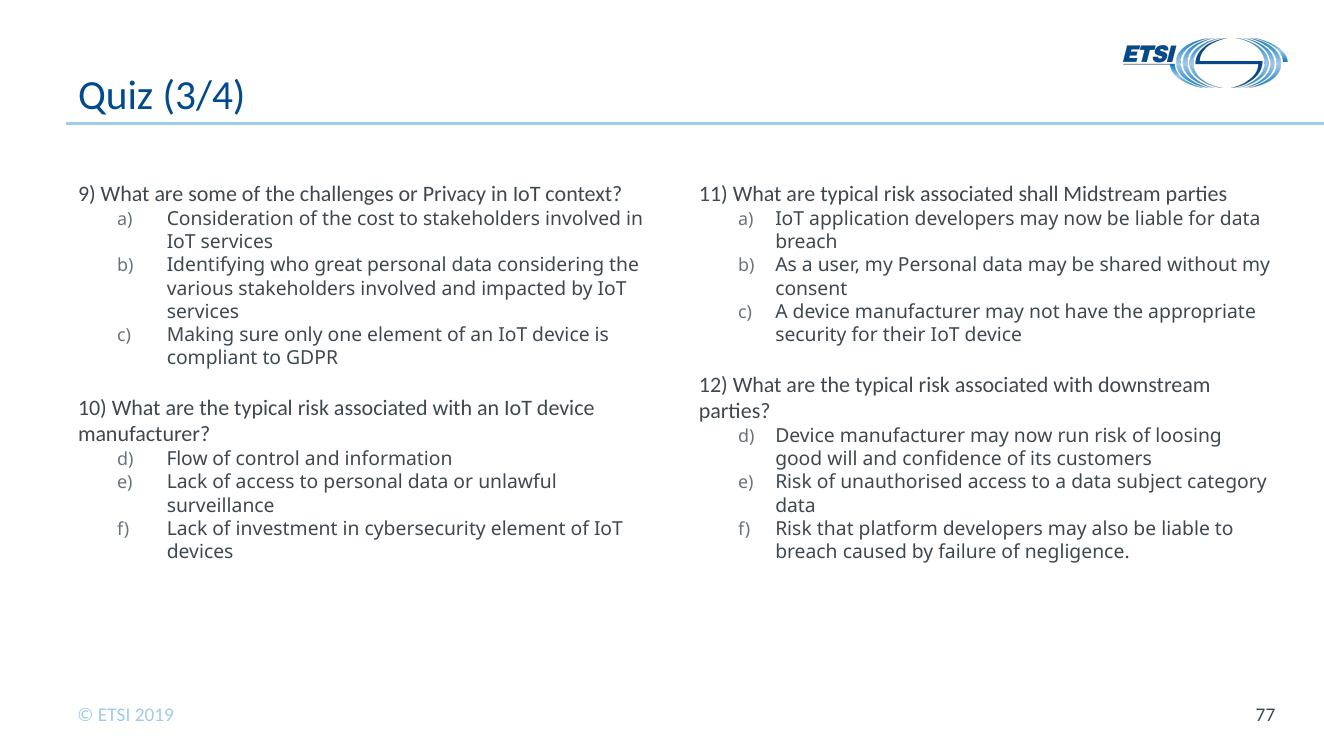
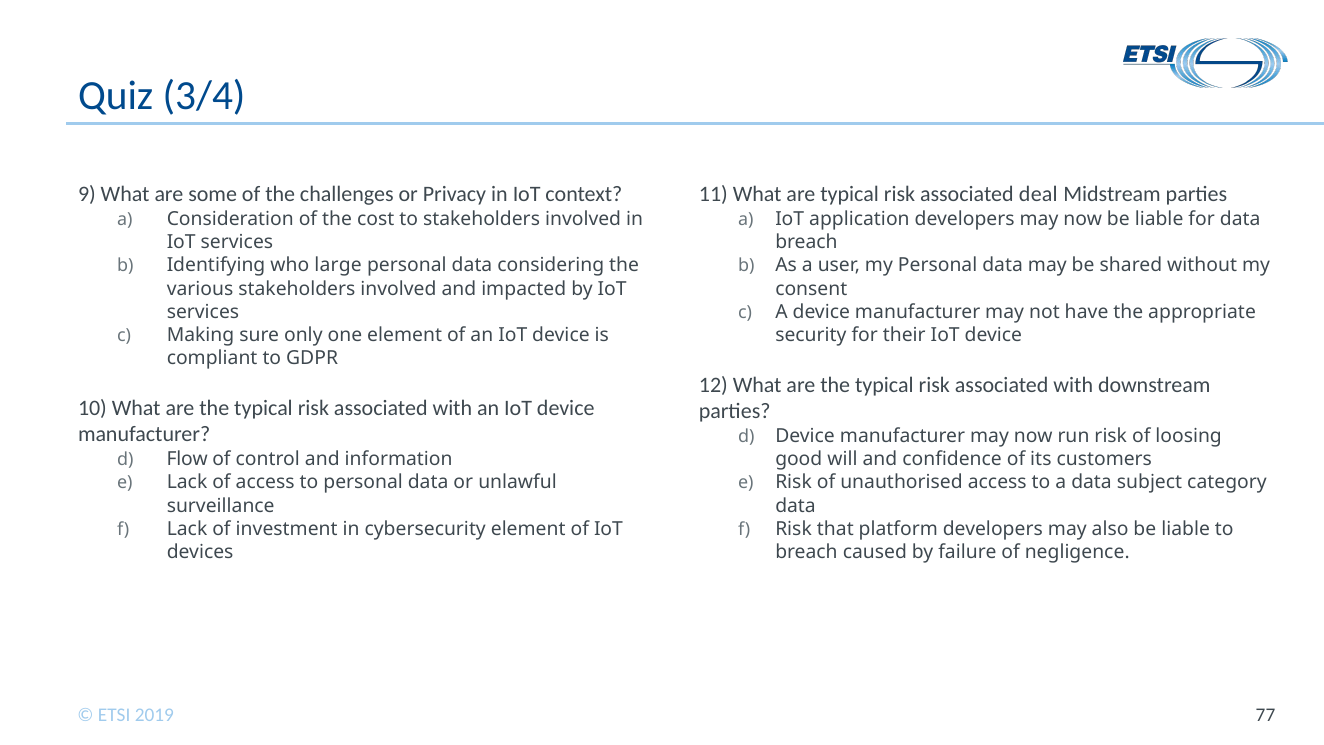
shall: shall -> deal (1038, 194)
great: great -> large (338, 265)
